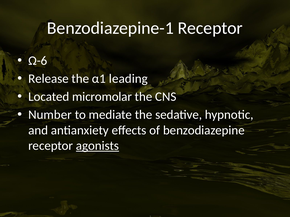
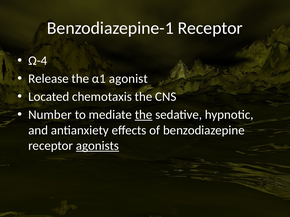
Ω-6: Ω-6 -> Ω-4 (38, 61)
leading: leading -> agonist (128, 79)
micromolar: micromolar -> chemotaxis (102, 97)
the underline: none -> present (144, 115)
